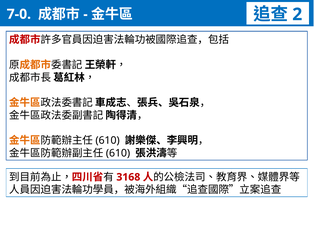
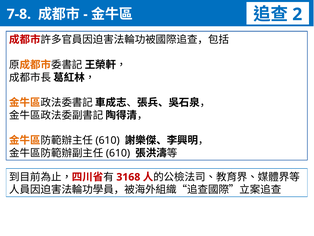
7-0: 7-0 -> 7-8 (19, 14)
